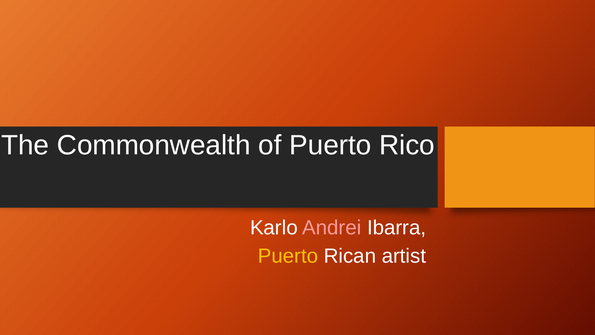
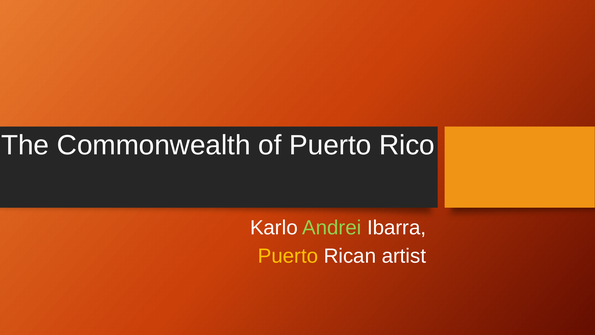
Andrei colour: pink -> light green (332, 228)
